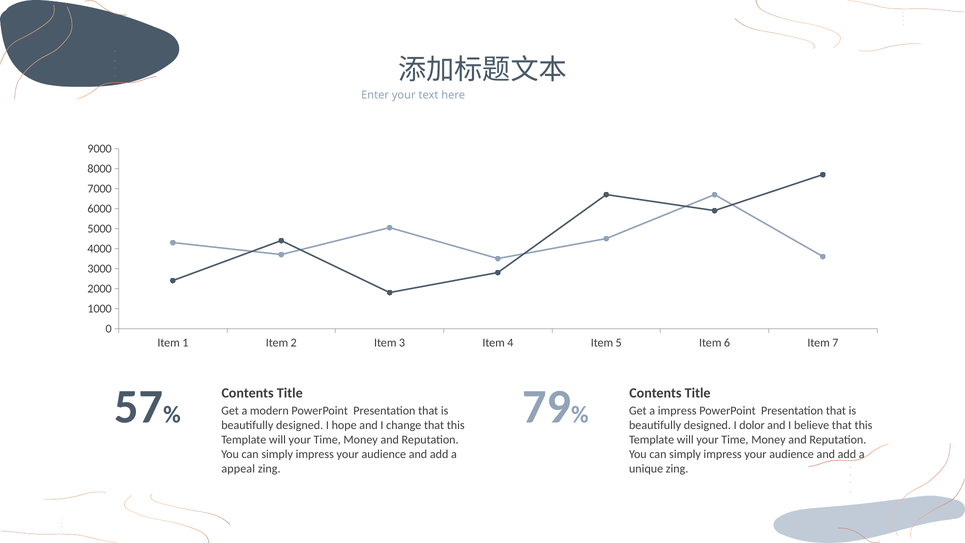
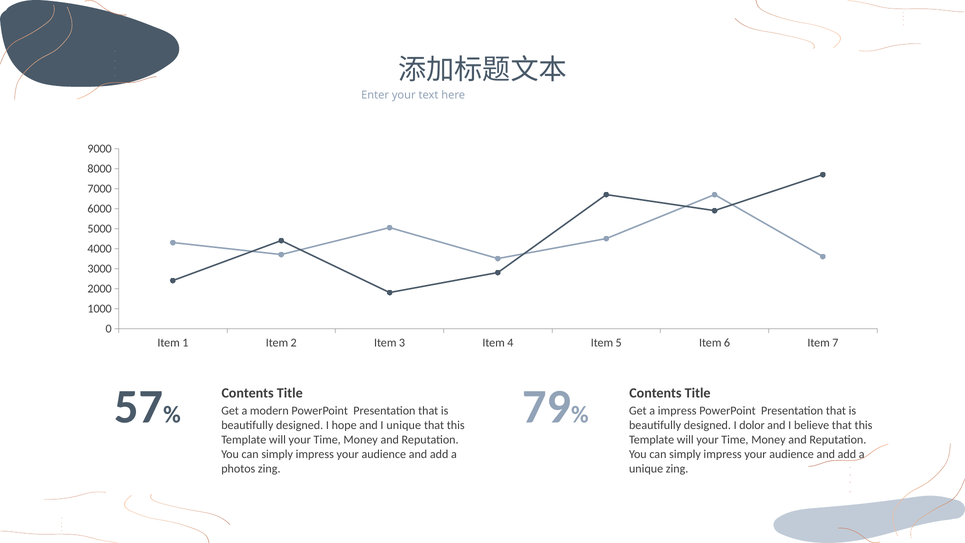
I change: change -> unique (404, 425)
appeal: appeal -> photos (238, 469)
